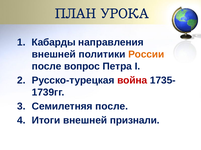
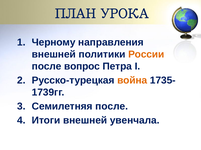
Кабарды: Кабарды -> Черному (54, 42)
война colour: red -> orange (132, 81)
признали: признали -> увенчала (135, 121)
